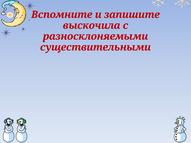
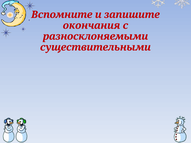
выскочила: выскочила -> окончания (92, 26)
